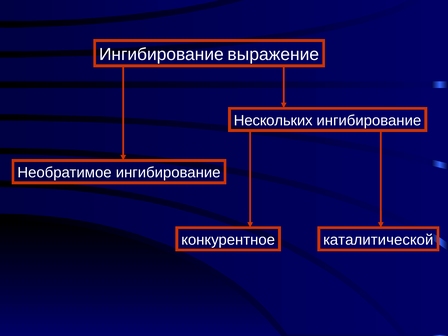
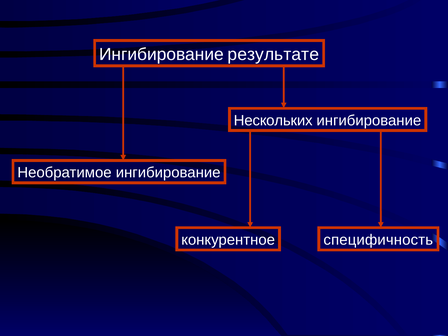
выражение: выражение -> результате (273, 54)
каталитической: каталитической -> специфичность (378, 240)
